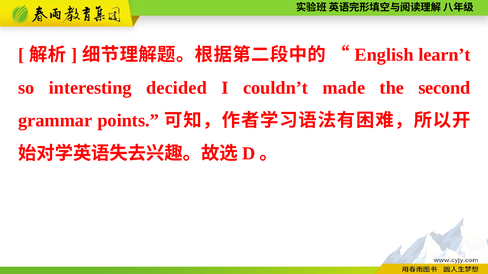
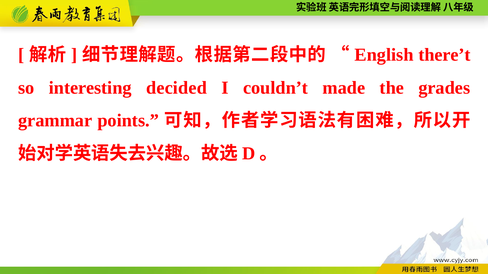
learn’t: learn’t -> there’t (445, 55)
second: second -> grades (444, 88)
